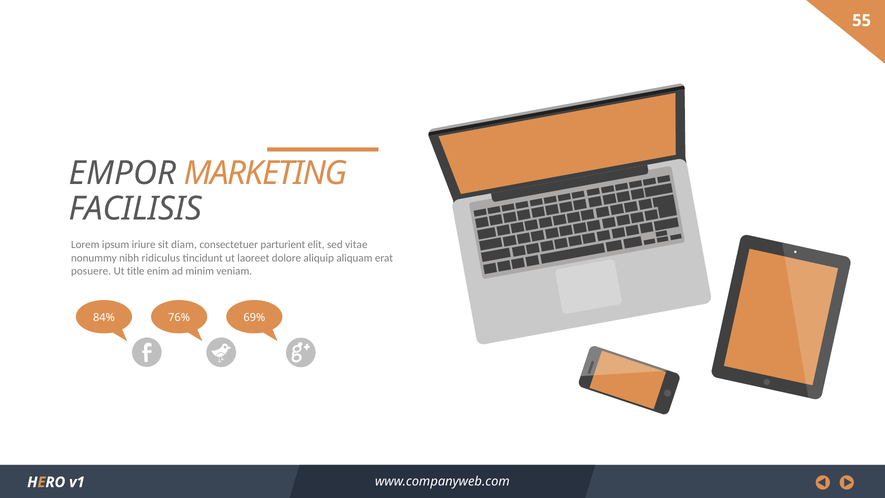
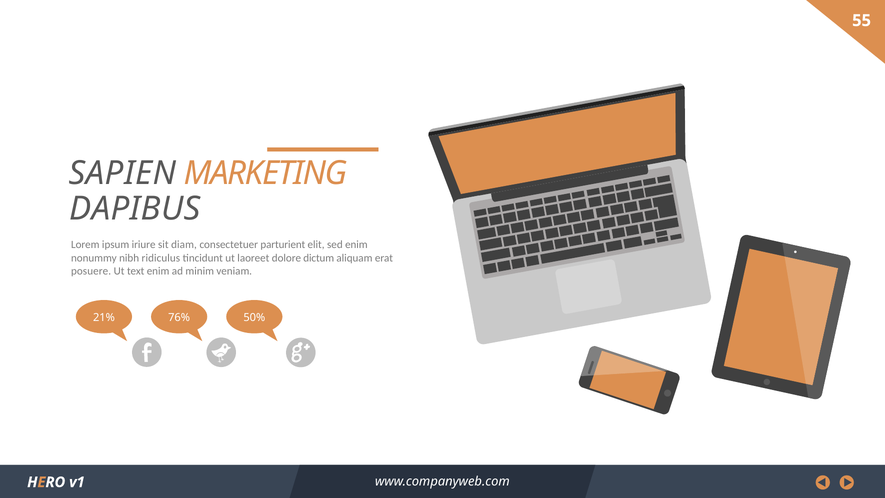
EMPOR: EMPOR -> SAPIEN (122, 173)
FACILISIS: FACILISIS -> DAPIBUS (135, 209)
sed vitae: vitae -> enim (356, 245)
aliquip: aliquip -> dictum (319, 258)
title: title -> text (136, 271)
84%: 84% -> 21% (104, 317)
69%: 69% -> 50% (254, 317)
